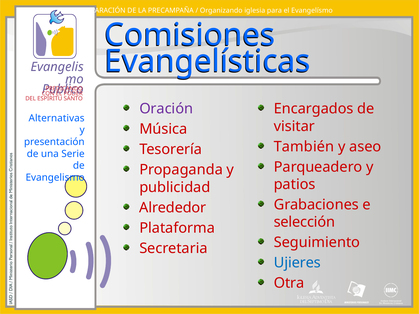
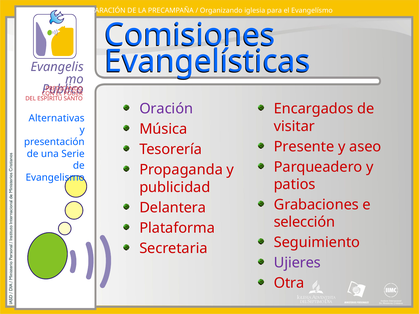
También: También -> Presente (304, 147)
Alrededor: Alrededor -> Delantera (173, 208)
Ujieres colour: blue -> purple (297, 263)
